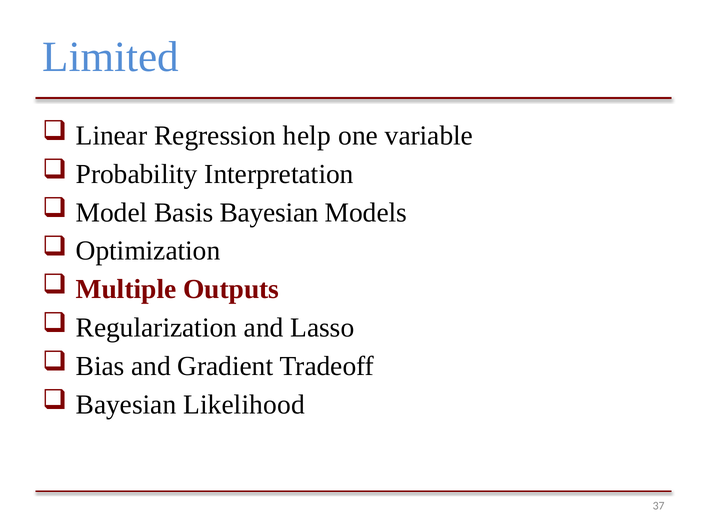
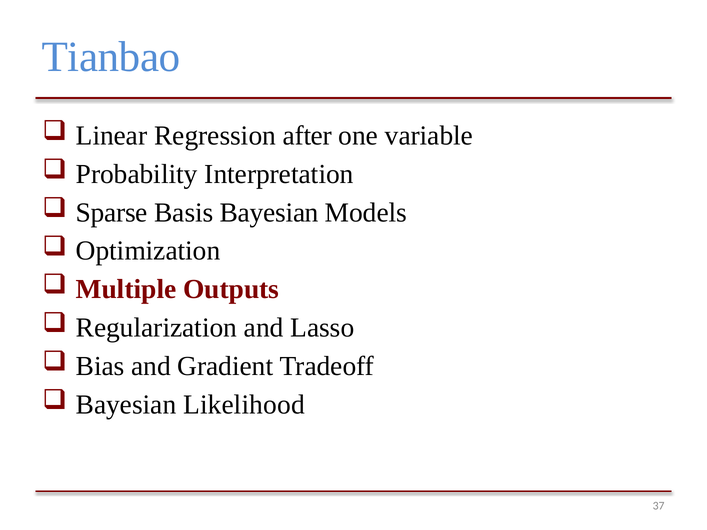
Limited: Limited -> Tianbao (111, 57)
help: help -> after (307, 136)
Model: Model -> Sparse (112, 213)
